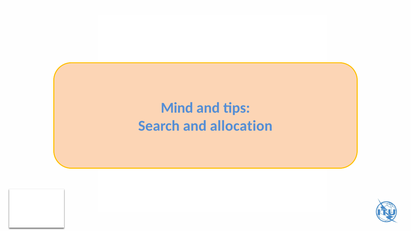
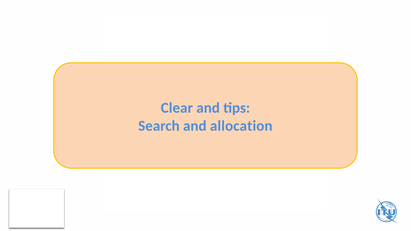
Mind: Mind -> Clear (177, 108)
